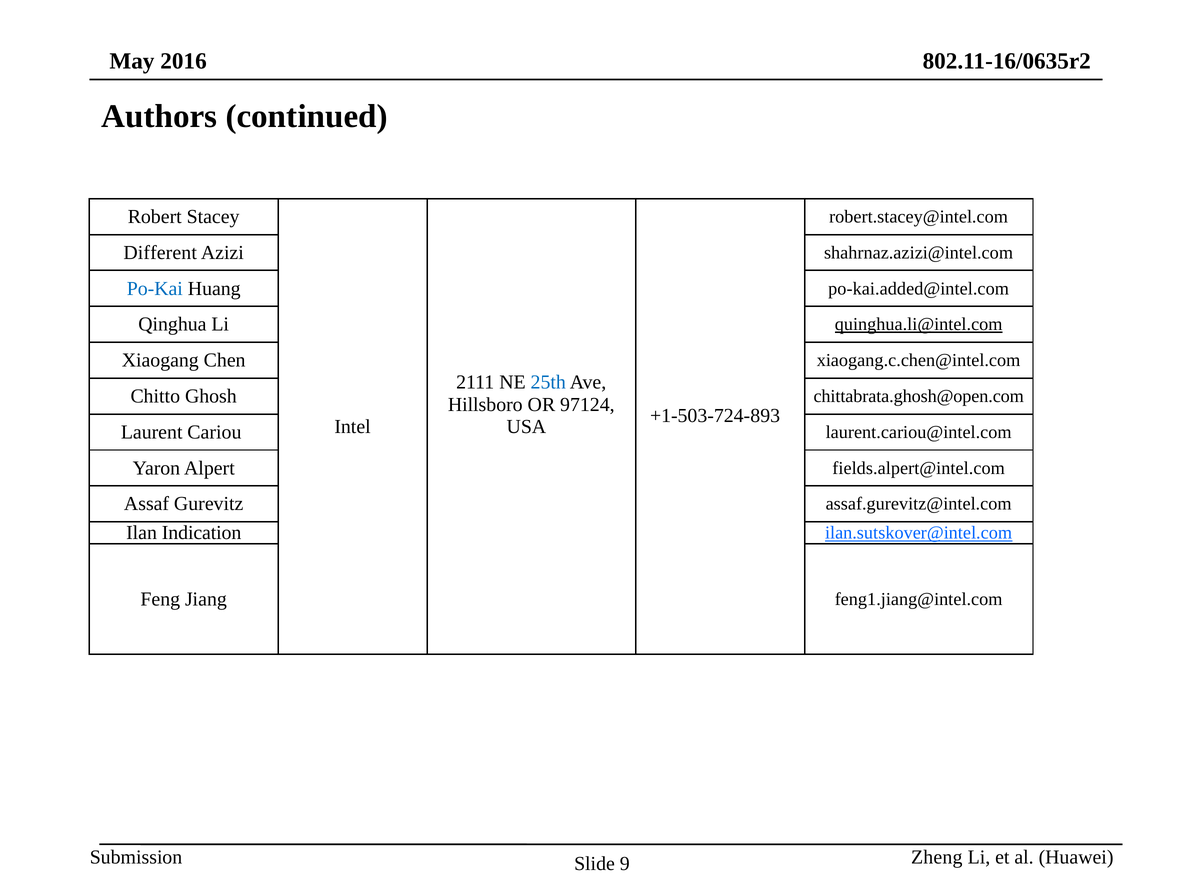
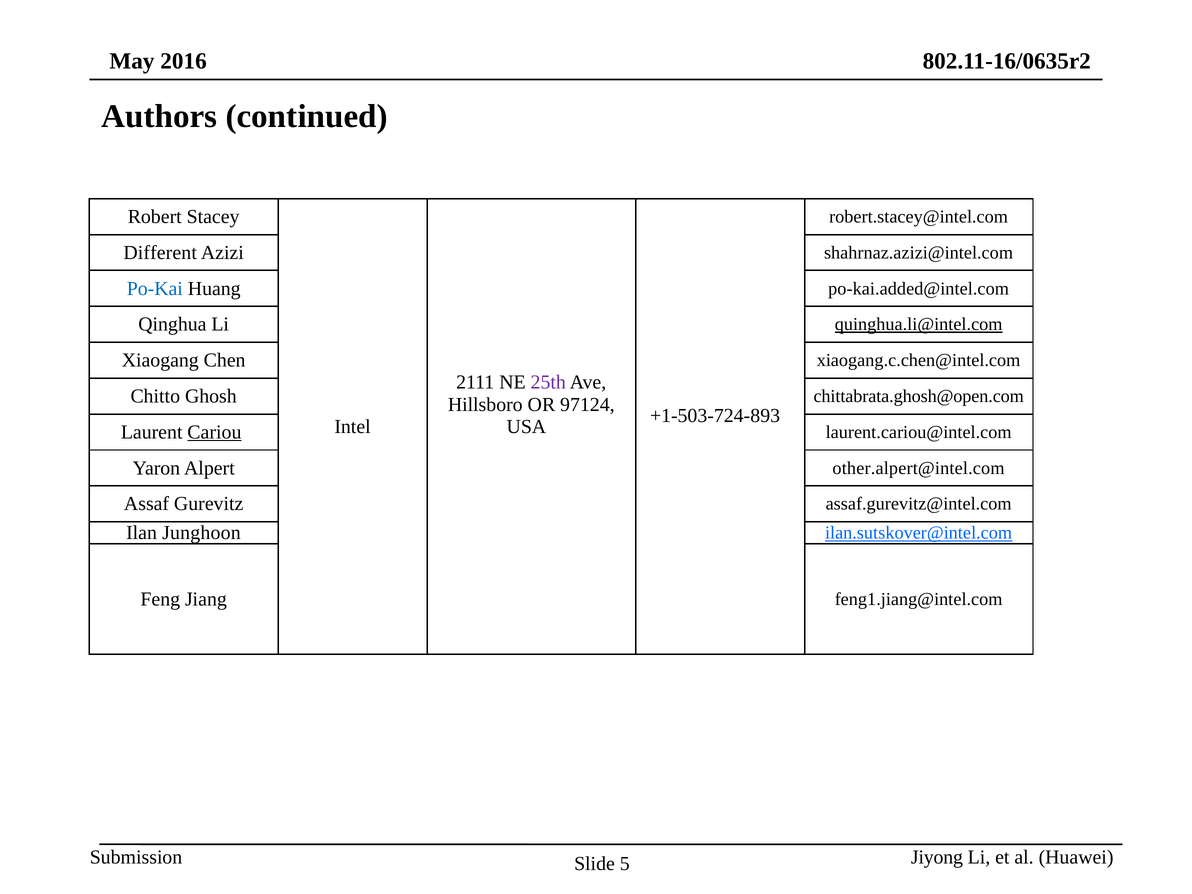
25th colour: blue -> purple (548, 382)
Cariou underline: none -> present (214, 432)
fields.alpert@intel.com: fields.alpert@intel.com -> other.alpert@intel.com (919, 468)
Indication: Indication -> Junghoon (201, 533)
Zheng: Zheng -> Jiyong (937, 857)
9: 9 -> 5 (625, 864)
